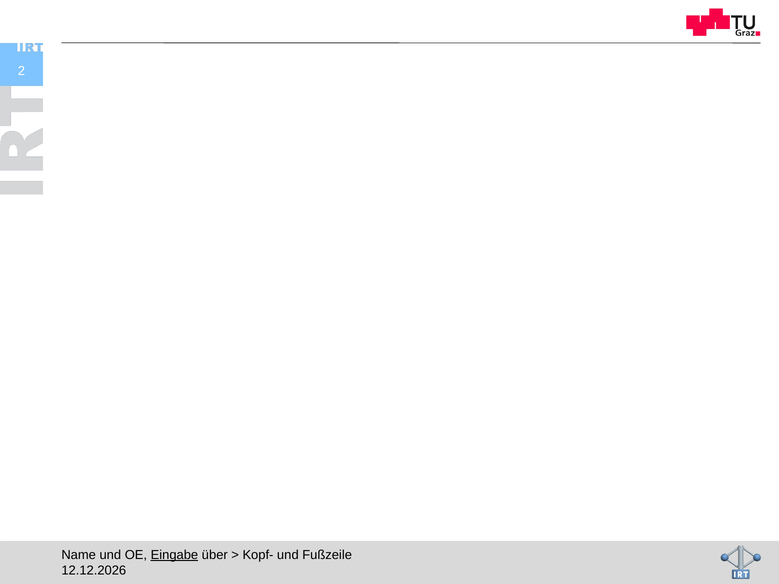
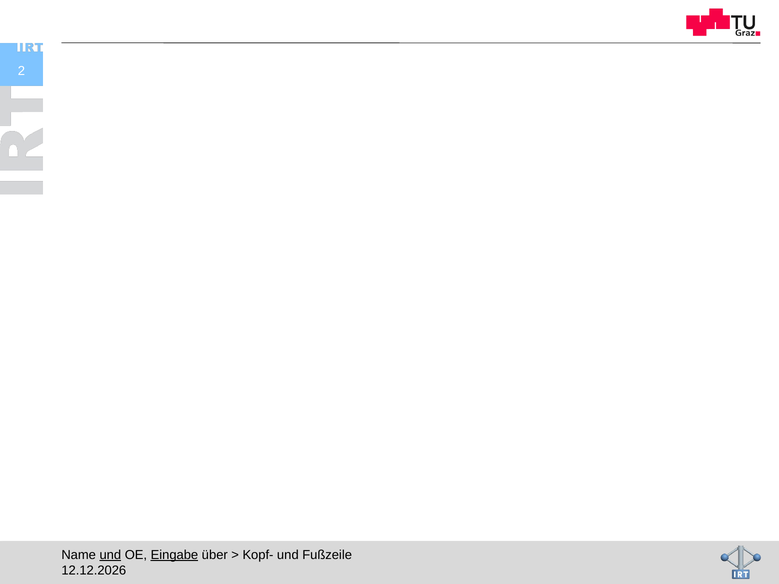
und underline: none -> present (110, 555)
